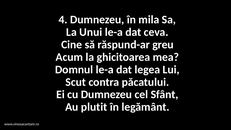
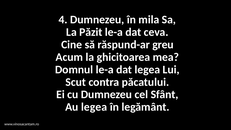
Unui: Unui -> Păzit (91, 32)
Au plutit: plutit -> legea (94, 107)
